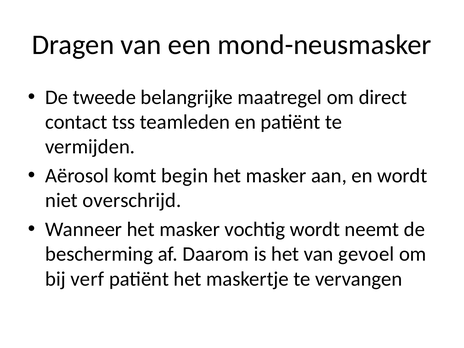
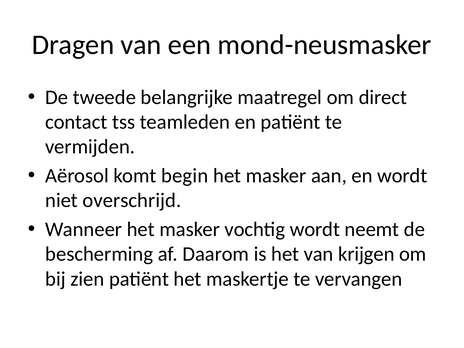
gevoel: gevoel -> krijgen (366, 254)
verf: verf -> zien (87, 279)
